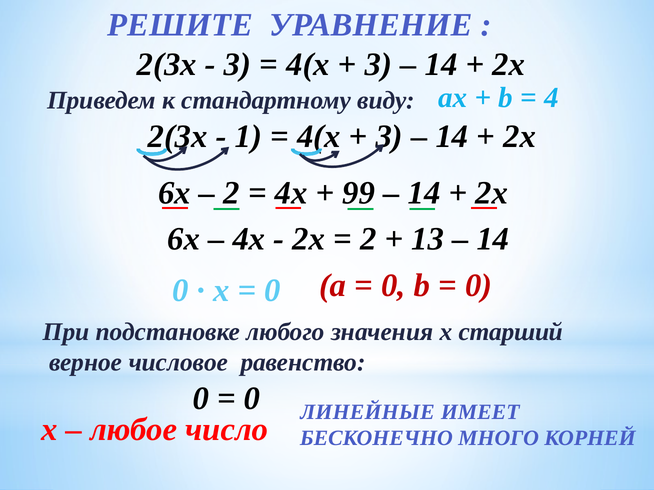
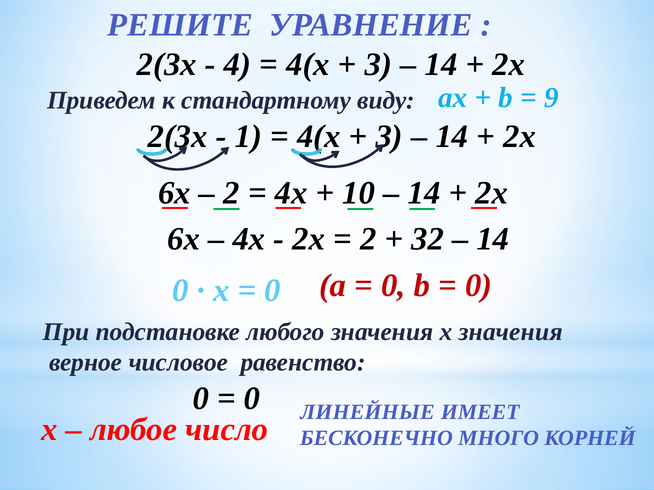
3: 3 -> 4 (238, 64)
4: 4 -> 9 (551, 98)
99: 99 -> 10 (359, 193)
13: 13 -> 32 (428, 239)
х старший: старший -> значения (511, 332)
